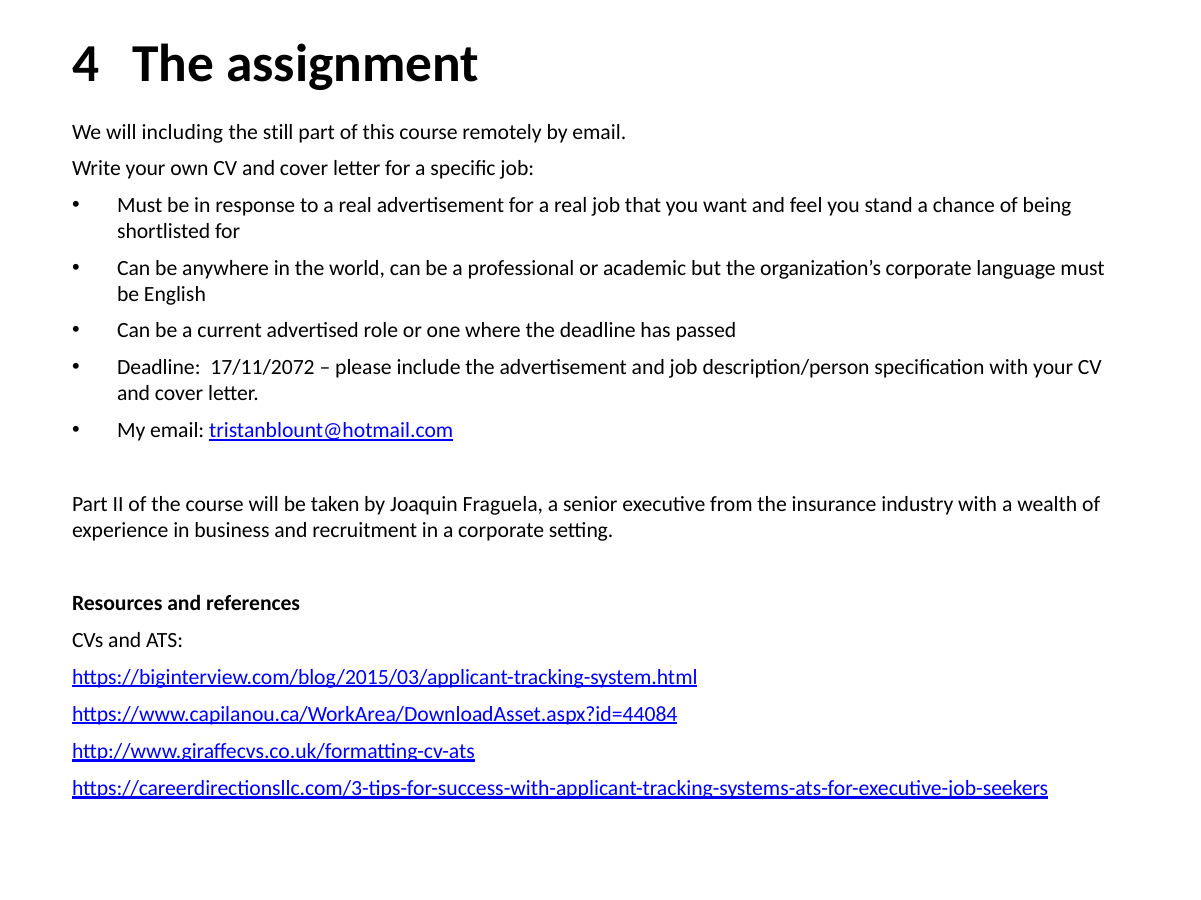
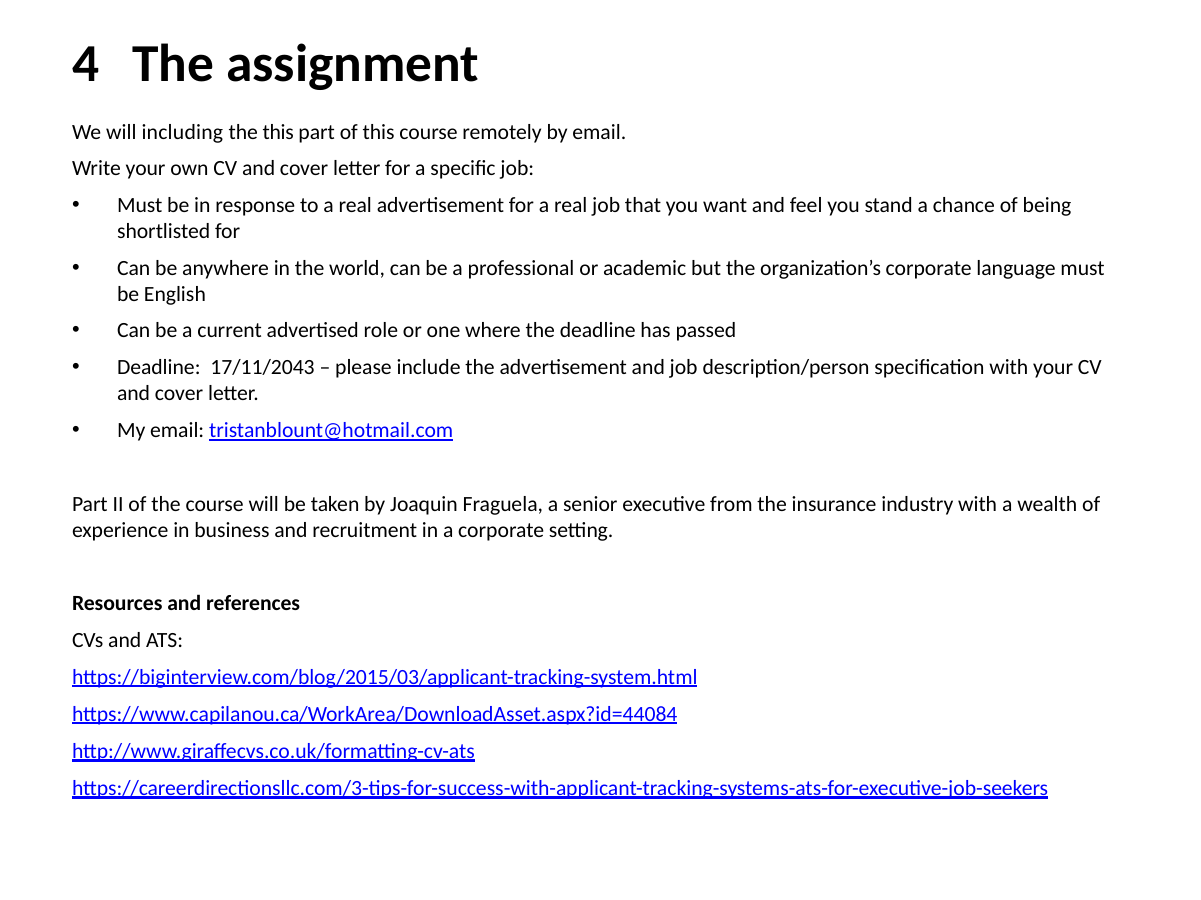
the still: still -> this (278, 132)
17/11/2072: 17/11/2072 -> 17/11/2043 (263, 368)
